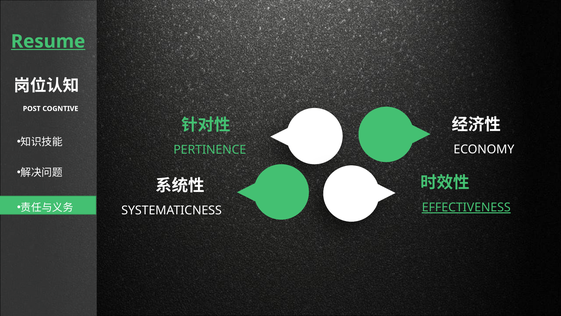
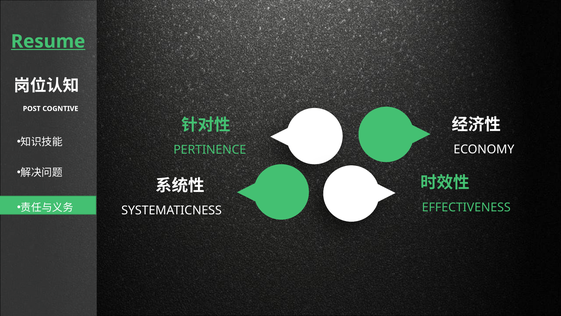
EFFECTIVENESS underline: present -> none (466, 207)
